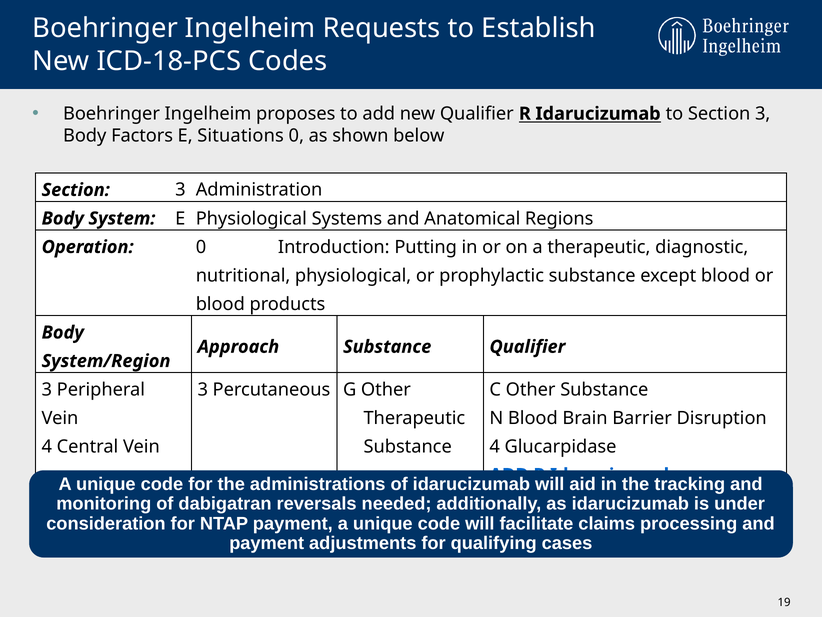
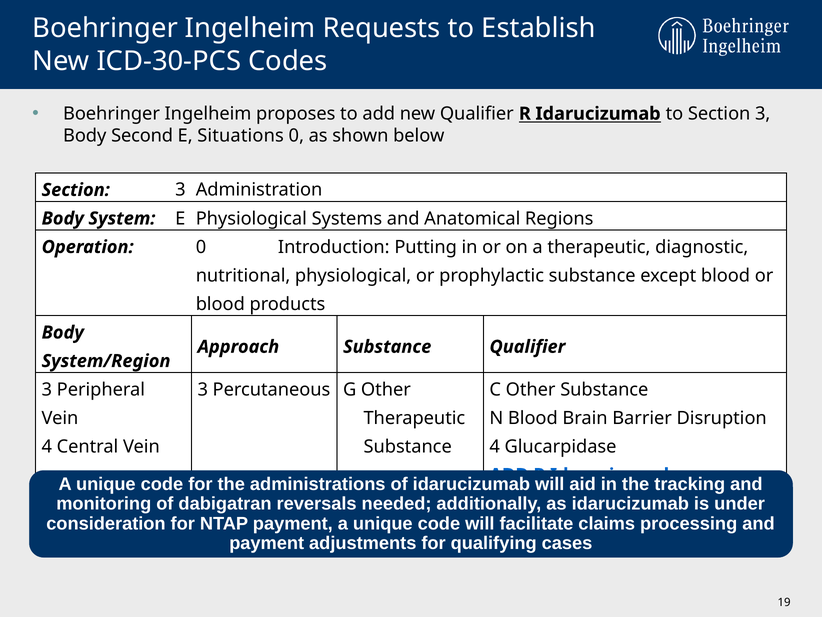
ICD-18-PCS: ICD-18-PCS -> ICD-30-PCS (169, 61)
Factors: Factors -> Second (142, 135)
